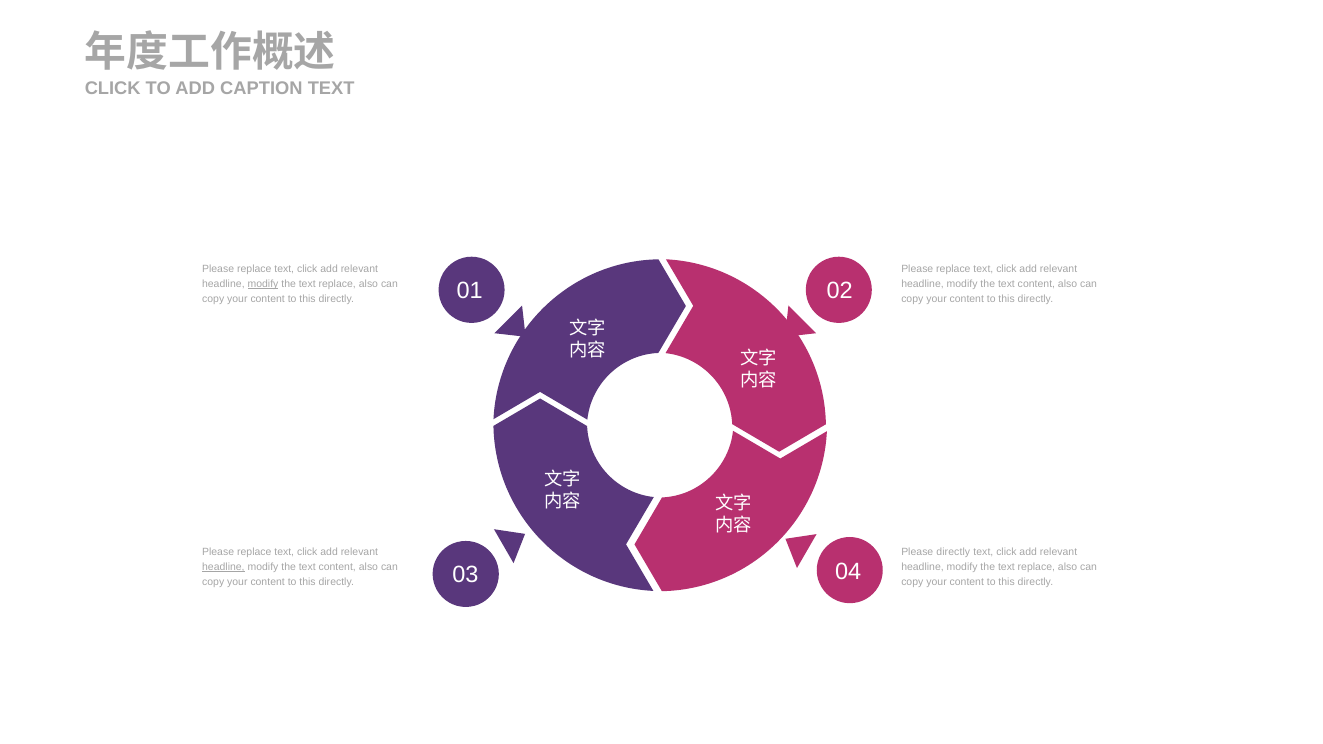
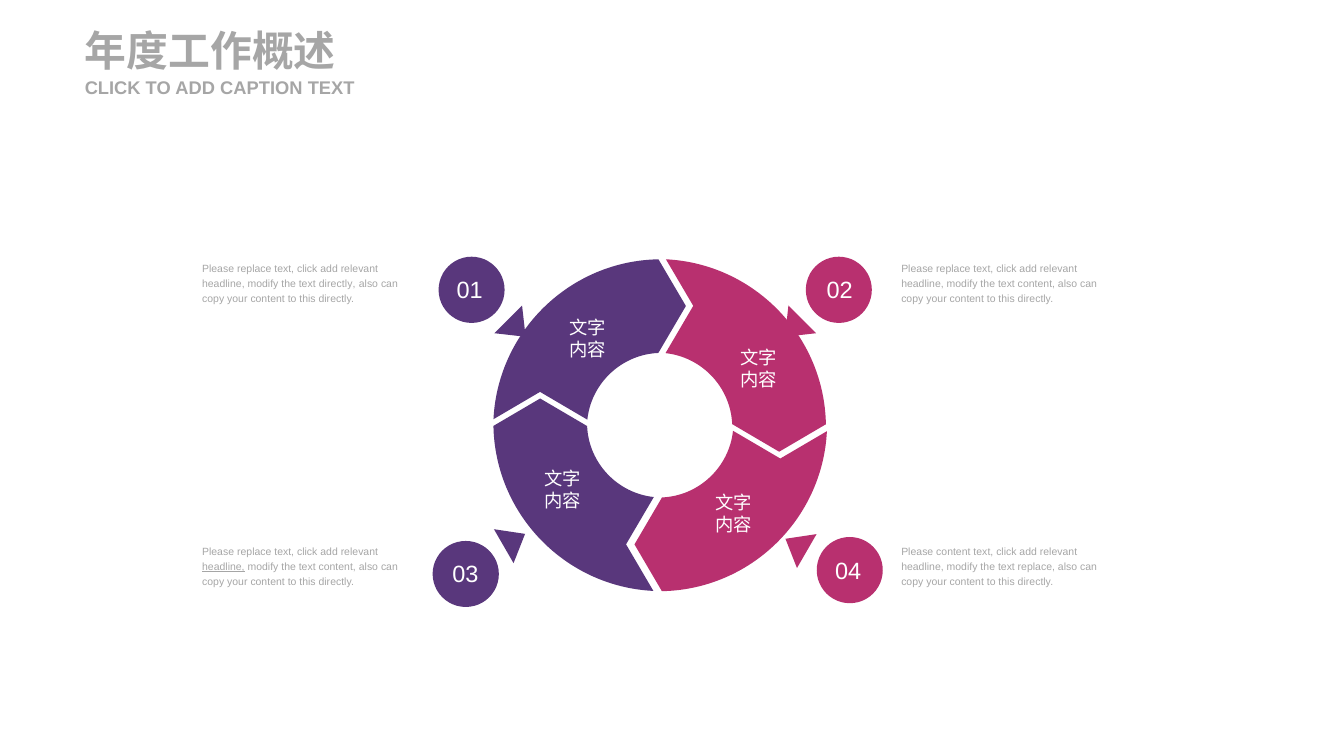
modify underline: present -> none (263, 284)
replace: replace -> directly (337, 284)
Please directly: directly -> content (953, 552)
